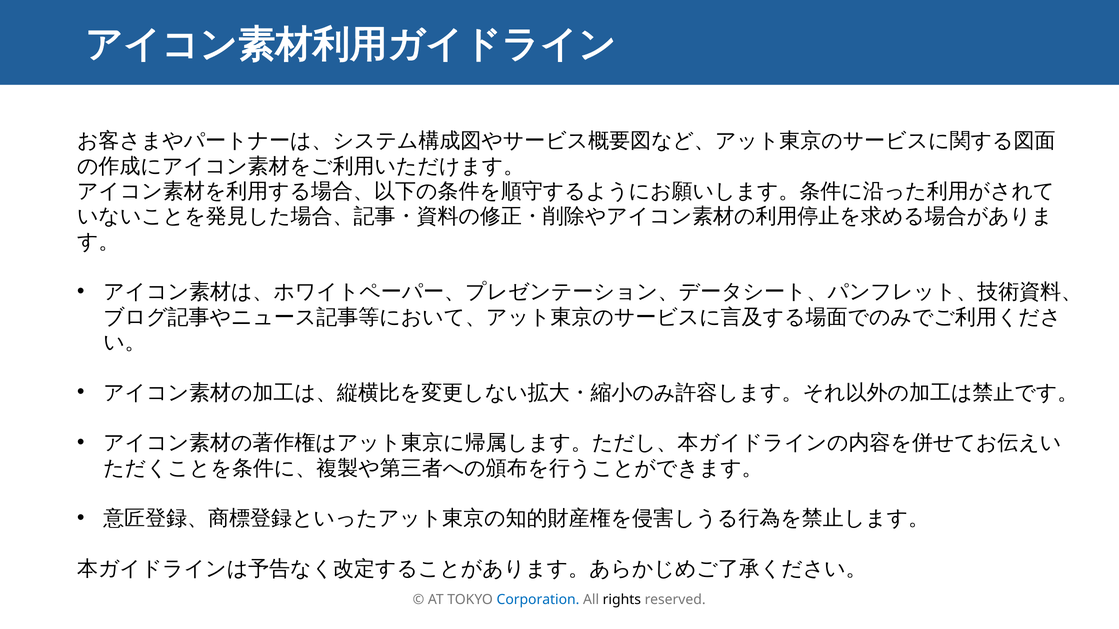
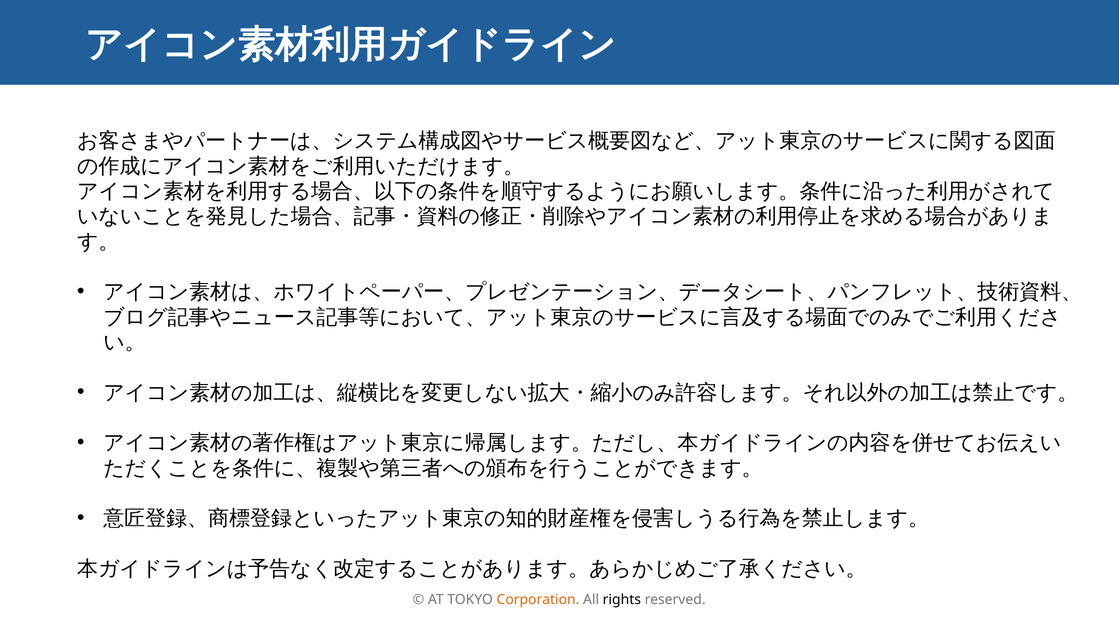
Corporation colour: blue -> orange (538, 600)
